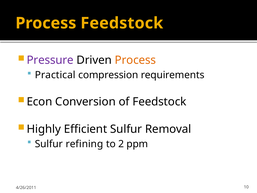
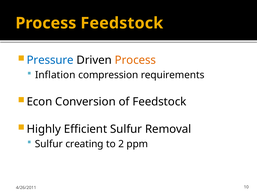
Pressure colour: purple -> blue (50, 60)
Practical: Practical -> Inflation (55, 75)
refining: refining -> creating (84, 144)
